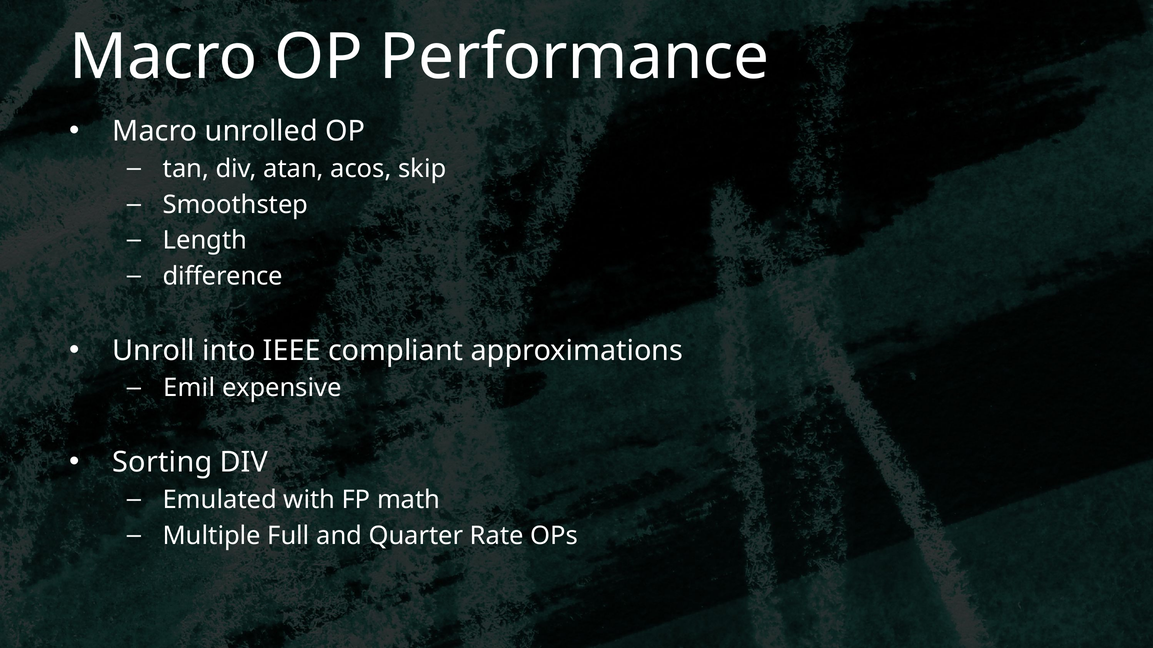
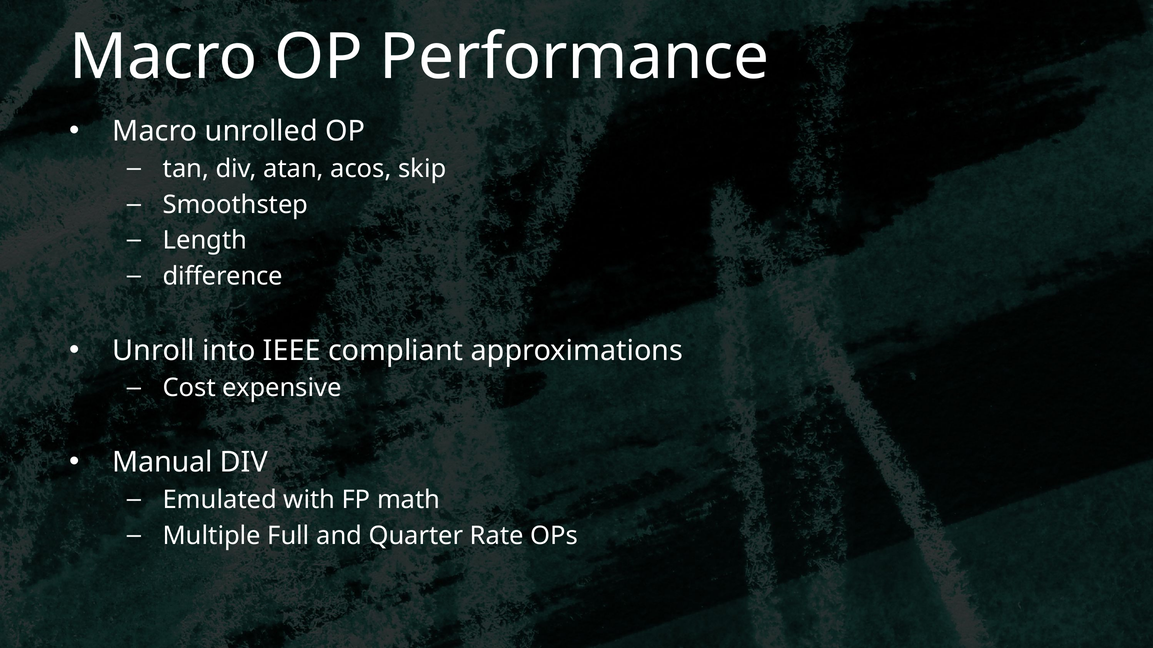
Emil: Emil -> Cost (189, 388)
Sorting: Sorting -> Manual (163, 463)
